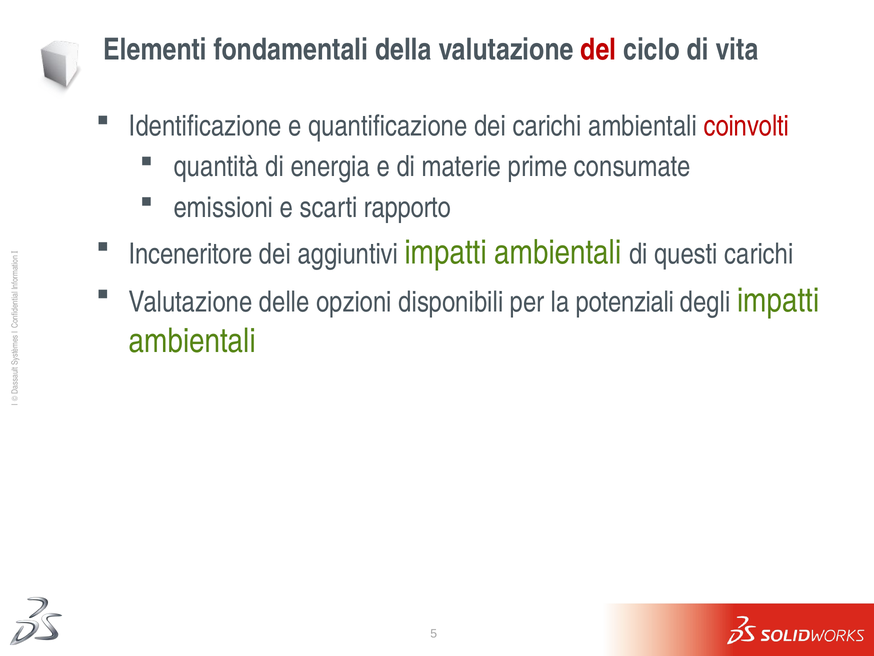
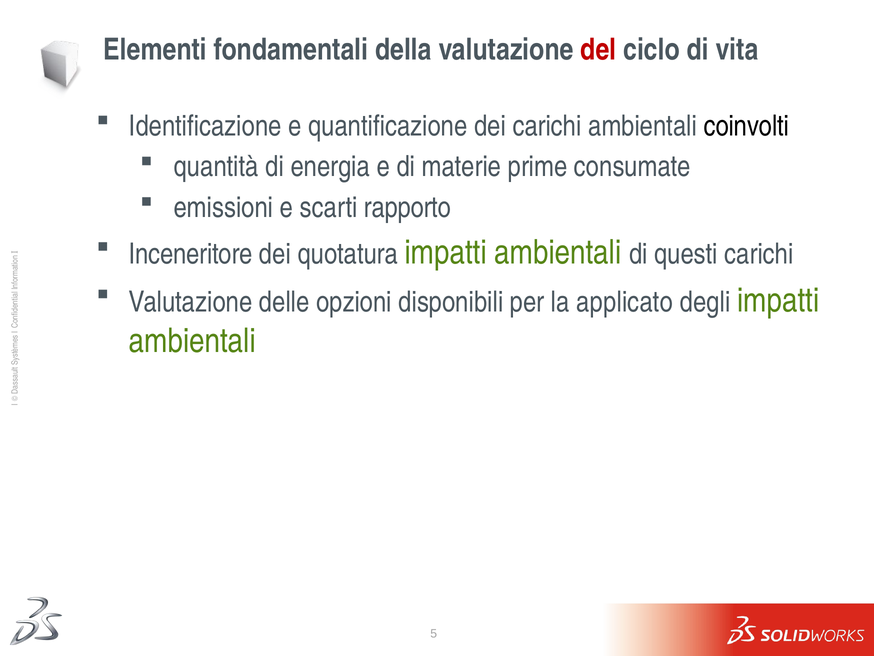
coinvolti colour: red -> black (746, 126)
aggiuntivi: aggiuntivi -> quotatura (348, 254)
potenziali: potenziali -> applicato (625, 302)
